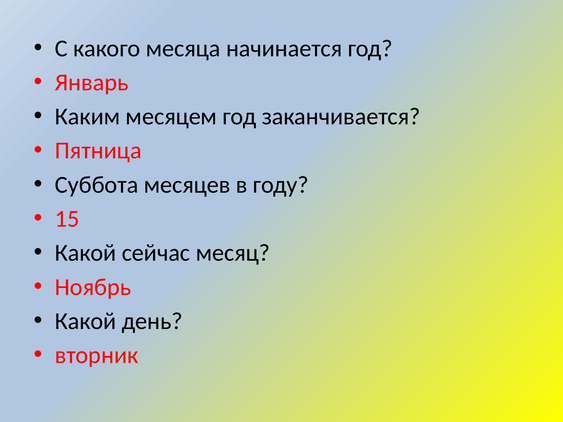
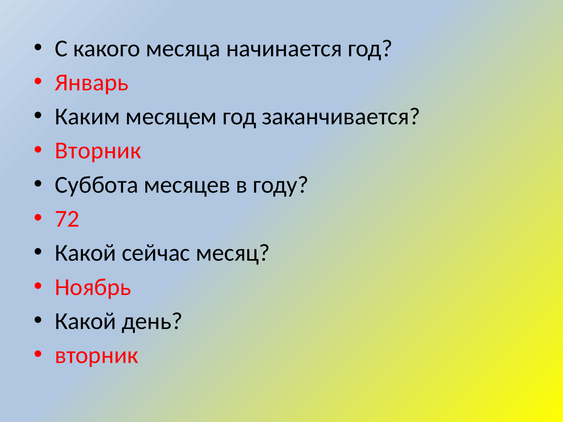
Пятница: Пятница -> Вторник (98, 151)
15: 15 -> 72 (67, 219)
